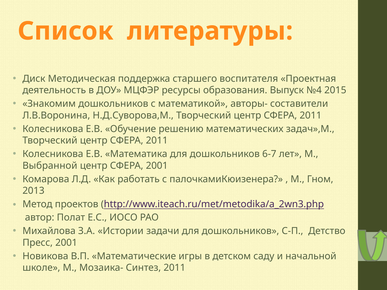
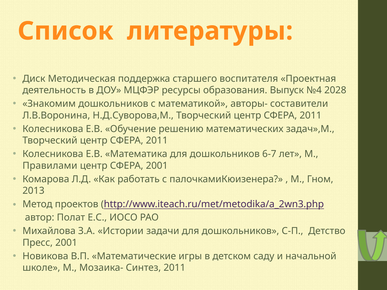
2015: 2015 -> 2028 (335, 90)
Выбранной: Выбранной -> Правилами (50, 166)
